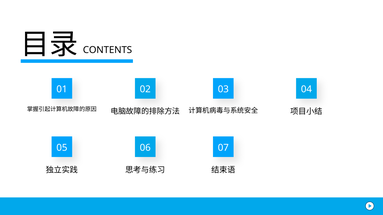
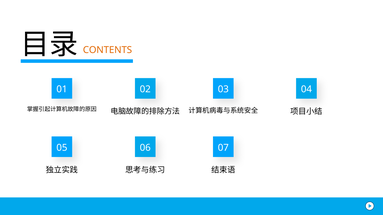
CONTENTS colour: black -> orange (107, 50)
